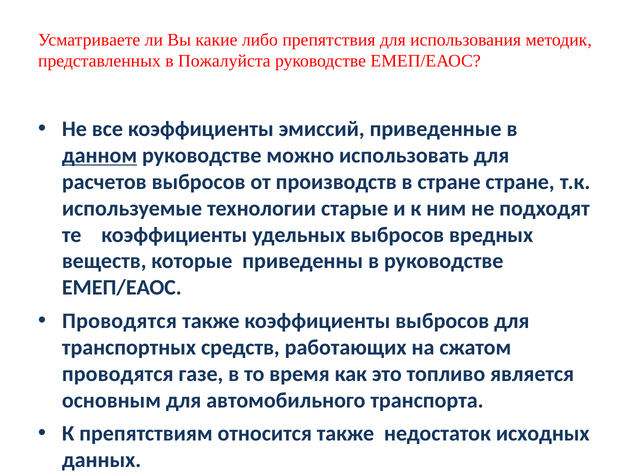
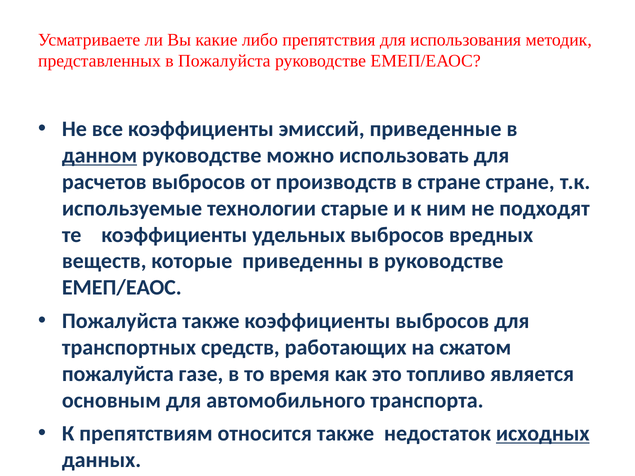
Проводятся: Проводятся -> Пожалуйста (120, 321)
проводятся: проводятся -> пожалуйста (118, 374)
исходных underline: none -> present (543, 434)
